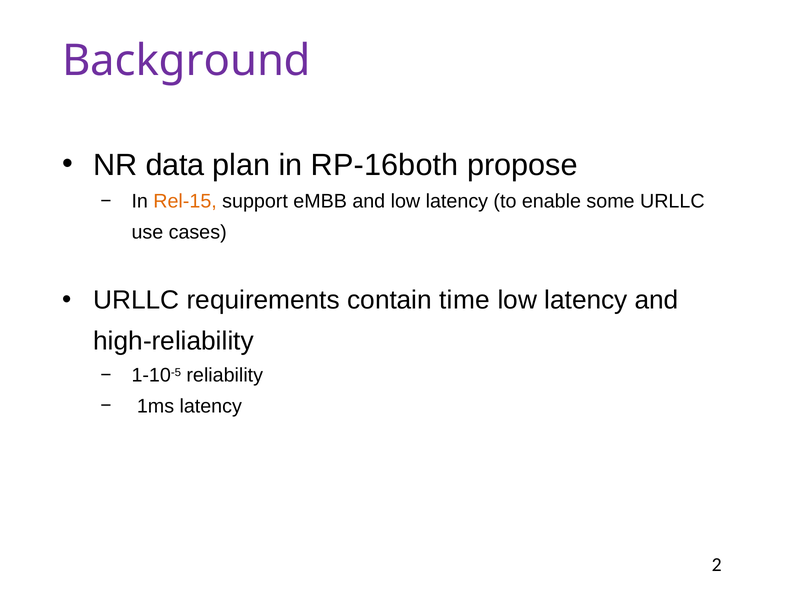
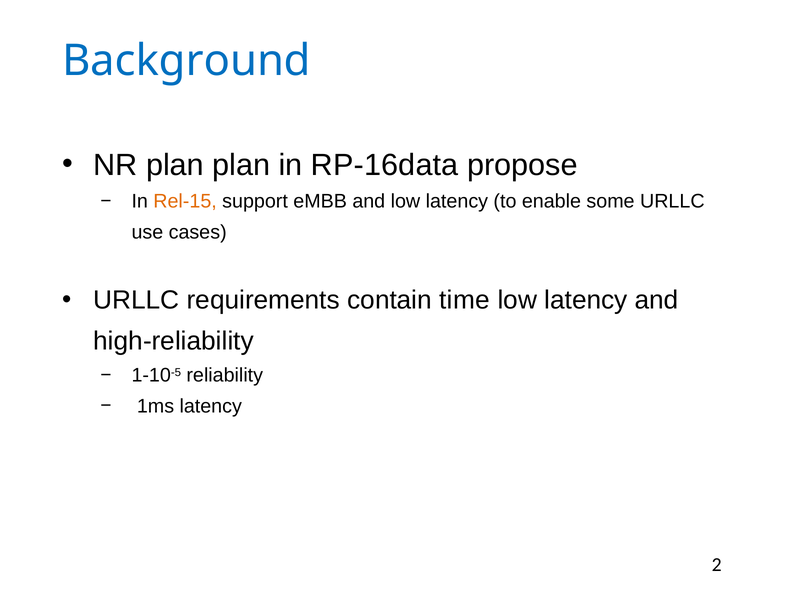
Background colour: purple -> blue (186, 61)
NR data: data -> plan (175, 165)
RP-16both: RP-16both -> RP-16data (385, 165)
